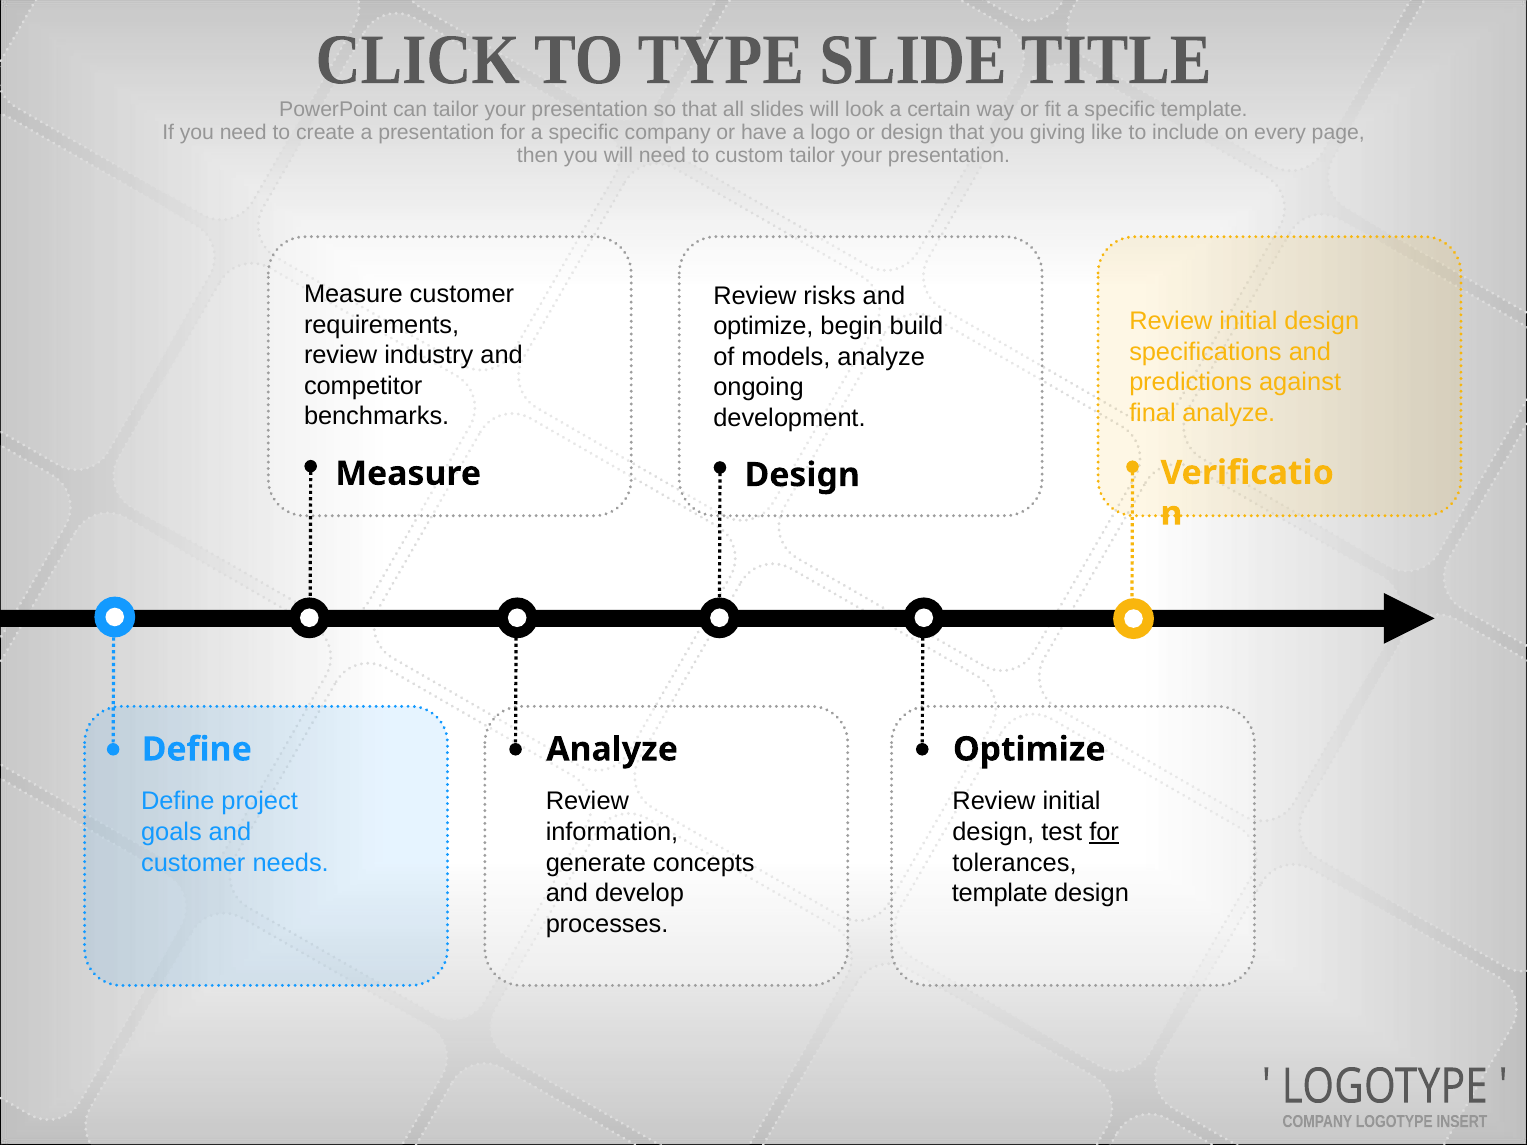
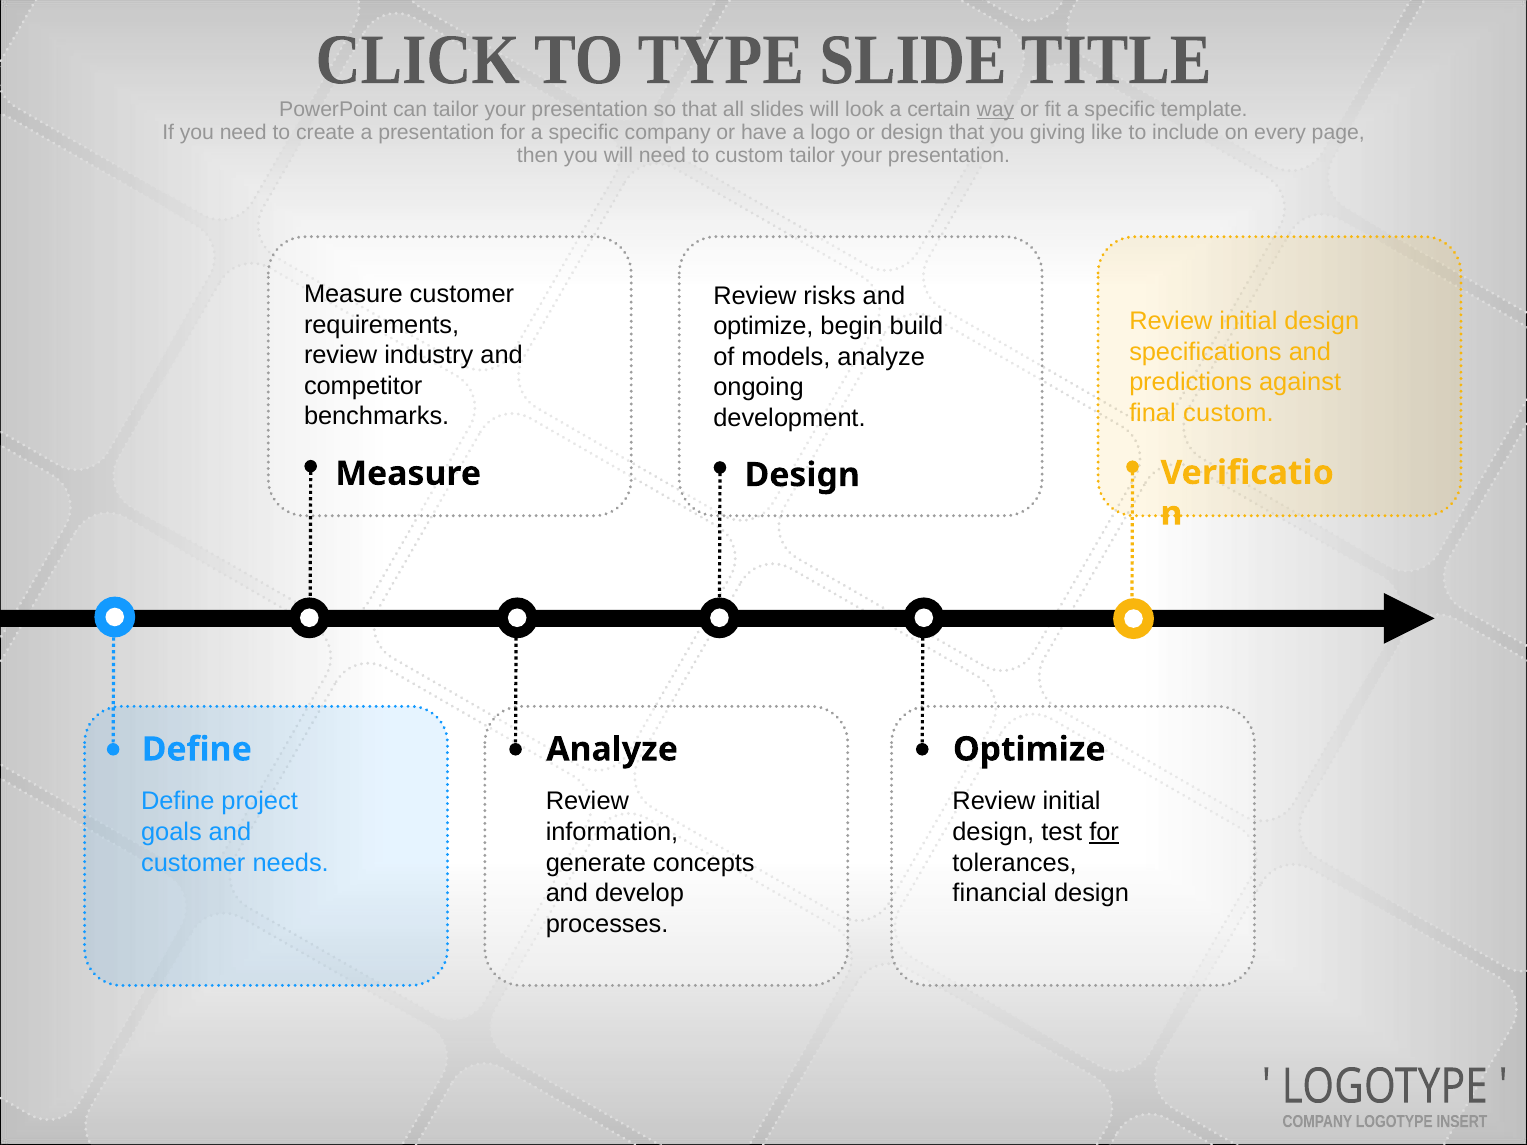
way underline: none -> present (995, 110)
final analyze: analyze -> custom (1229, 413)
template: template -> financial (1000, 893)
